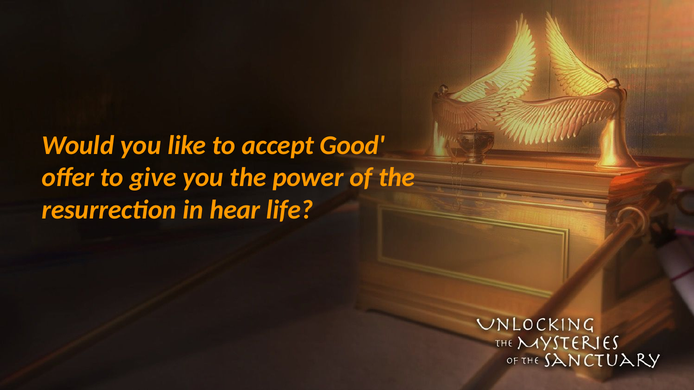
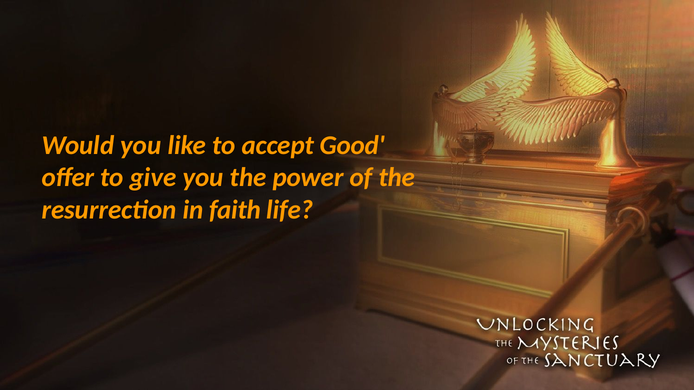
hear: hear -> faith (235, 210)
